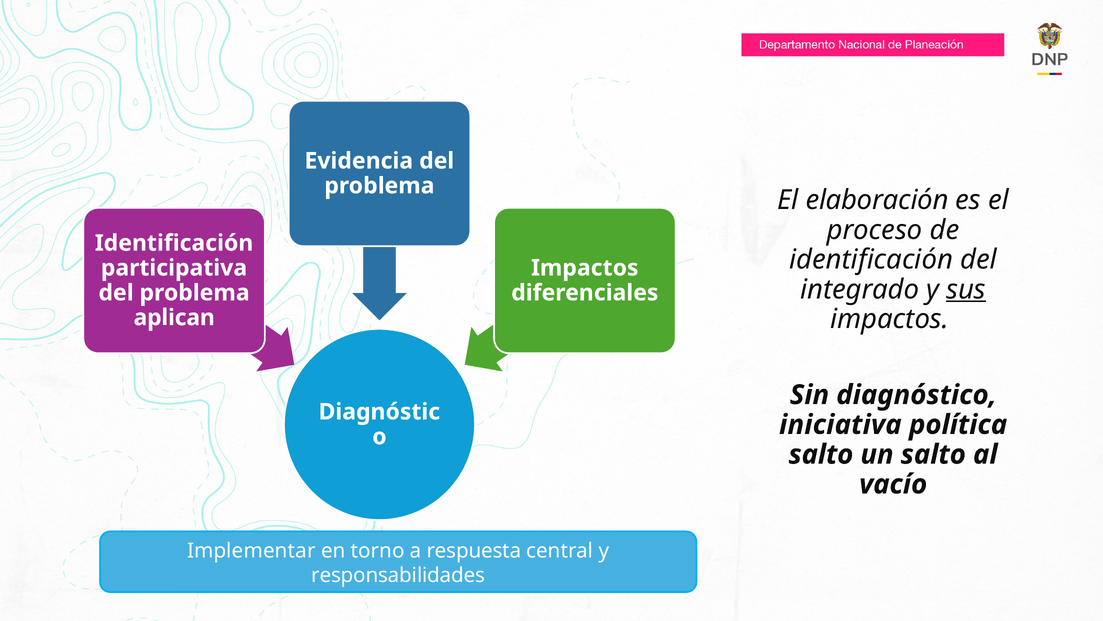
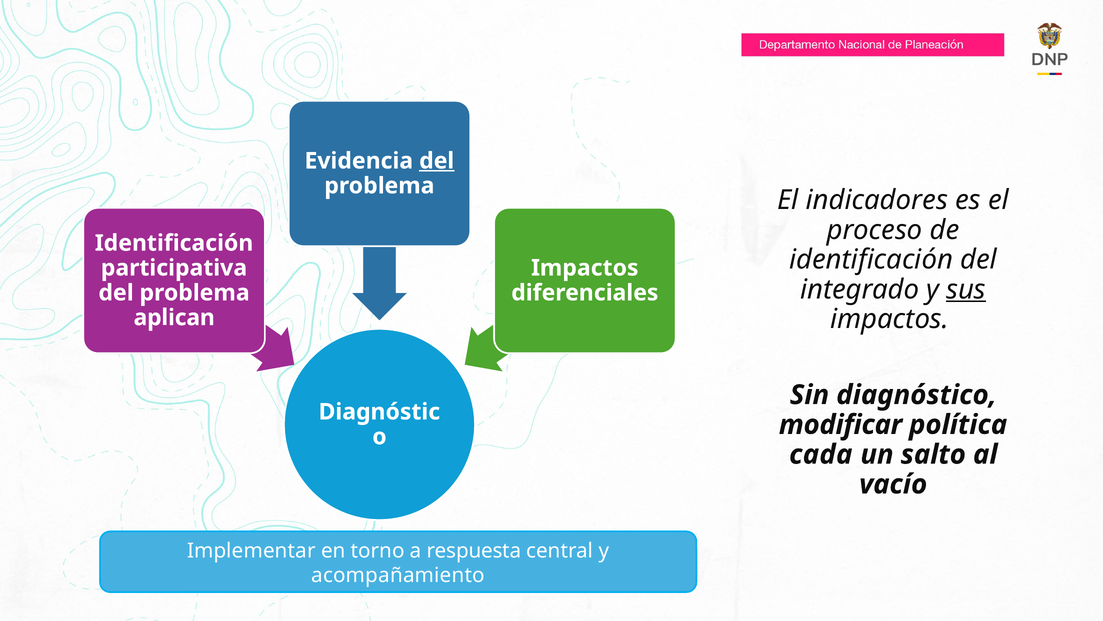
del underline: none -> present (437, 161)
elaboración: elaboración -> indicadores (877, 200)
iniciativa: iniciativa -> modificar (841, 424)
salto: salto -> cada (821, 454)
responsabilidades: responsabilidades -> acompañamiento (398, 575)
